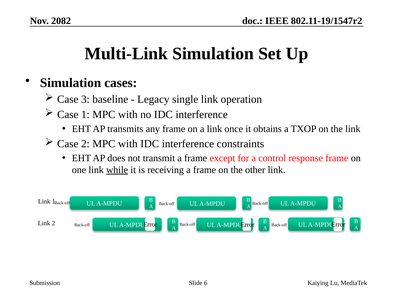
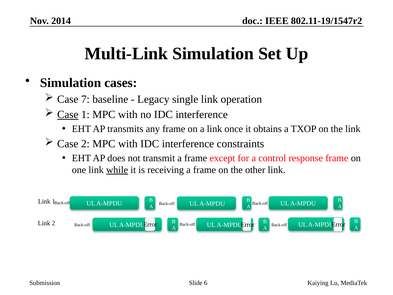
2082: 2082 -> 2014 (61, 21)
3: 3 -> 7 (85, 99)
Case underline: none -> present (68, 115)
